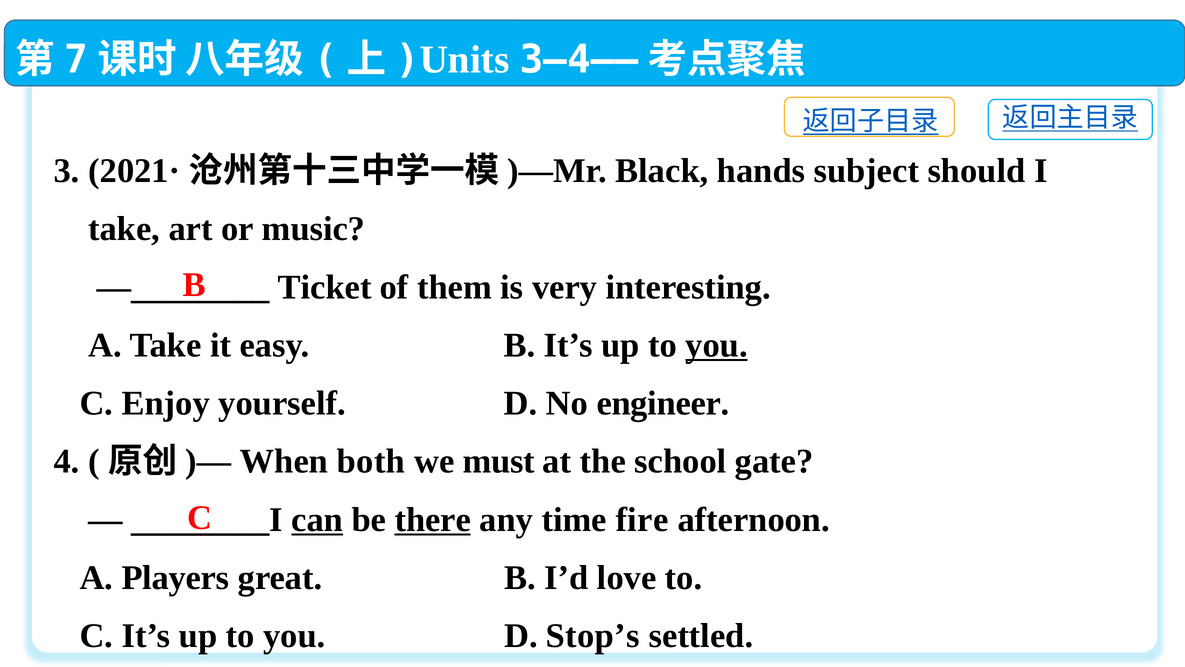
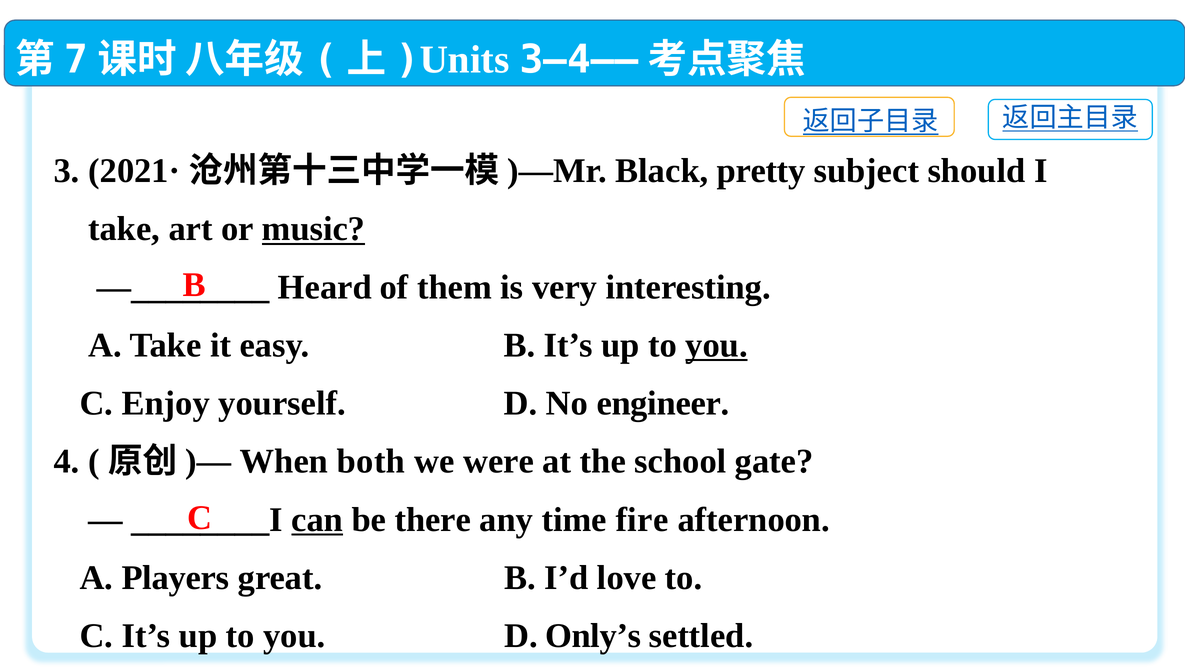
hands: hands -> pretty (761, 171)
music underline: none -> present (314, 229)
Ticket: Ticket -> Heard (325, 287)
must: must -> were (499, 461)
there underline: present -> none (433, 519)
Stop’s: Stop’s -> Only’s (593, 635)
